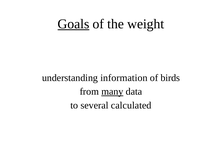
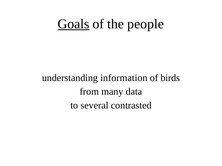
weight: weight -> people (146, 24)
many underline: present -> none (112, 92)
calculated: calculated -> contrasted (131, 106)
